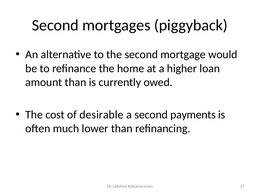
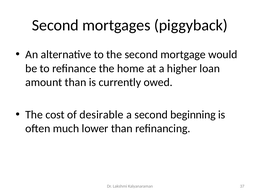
payments: payments -> beginning (193, 115)
